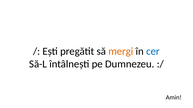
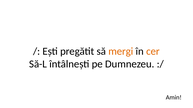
cer colour: blue -> orange (153, 51)
